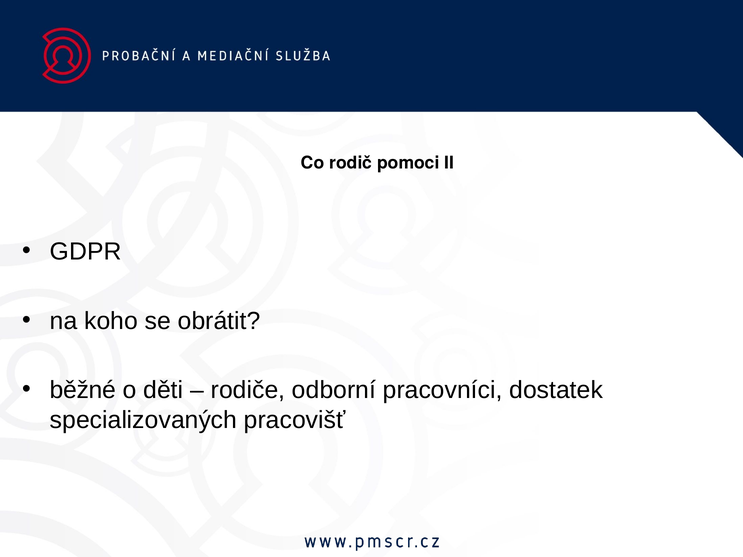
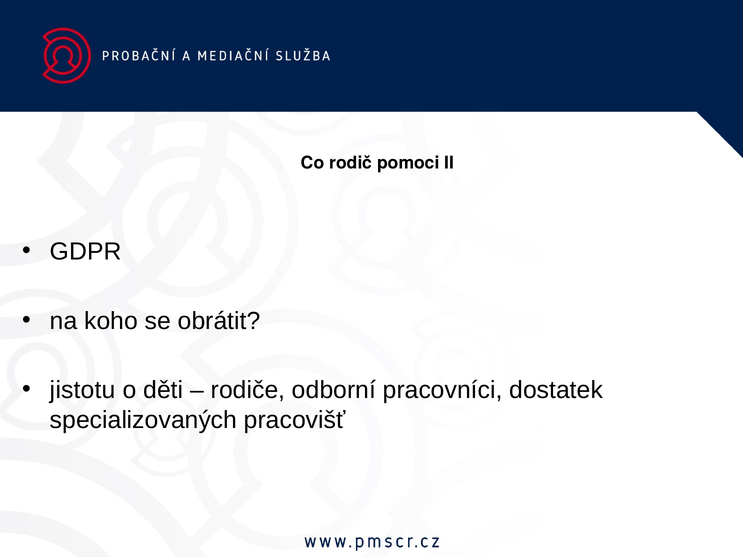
běžné: běžné -> jistotu (83, 390)
